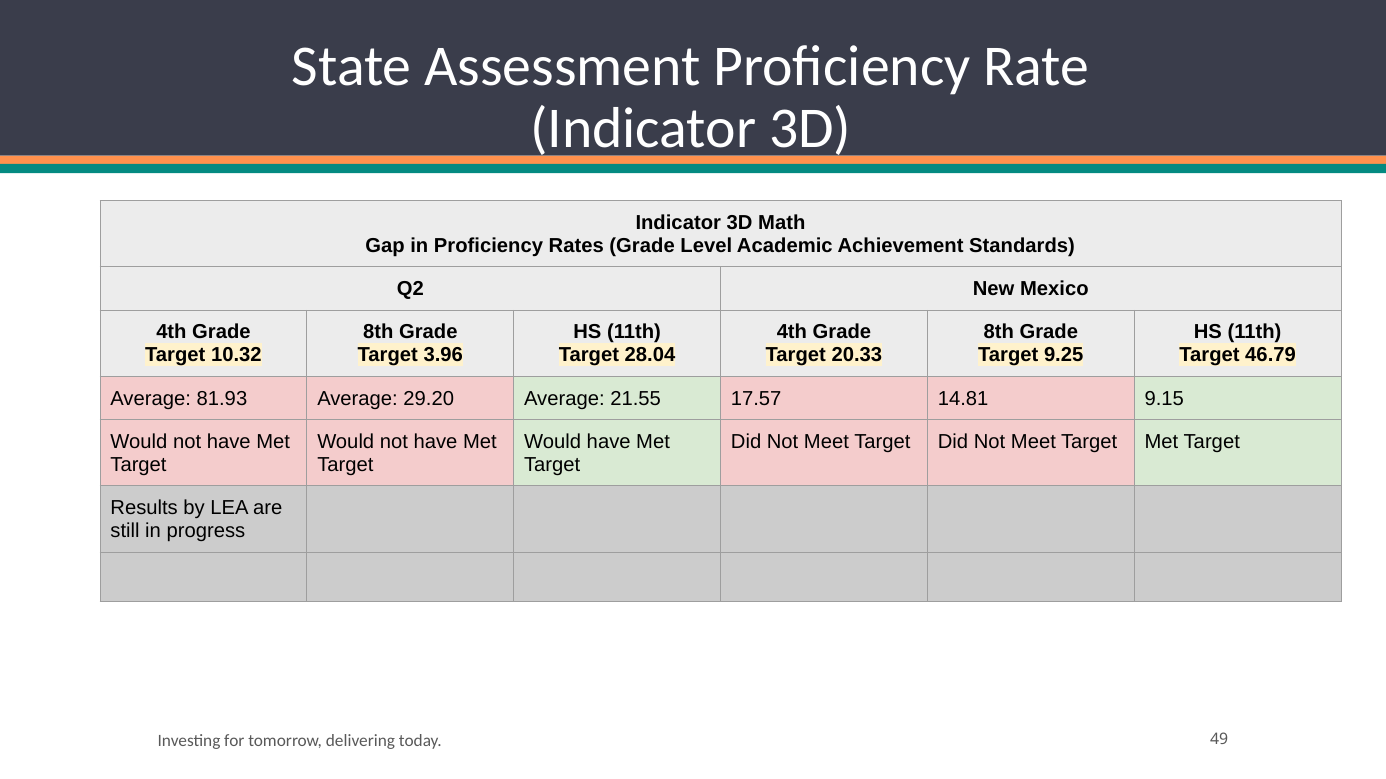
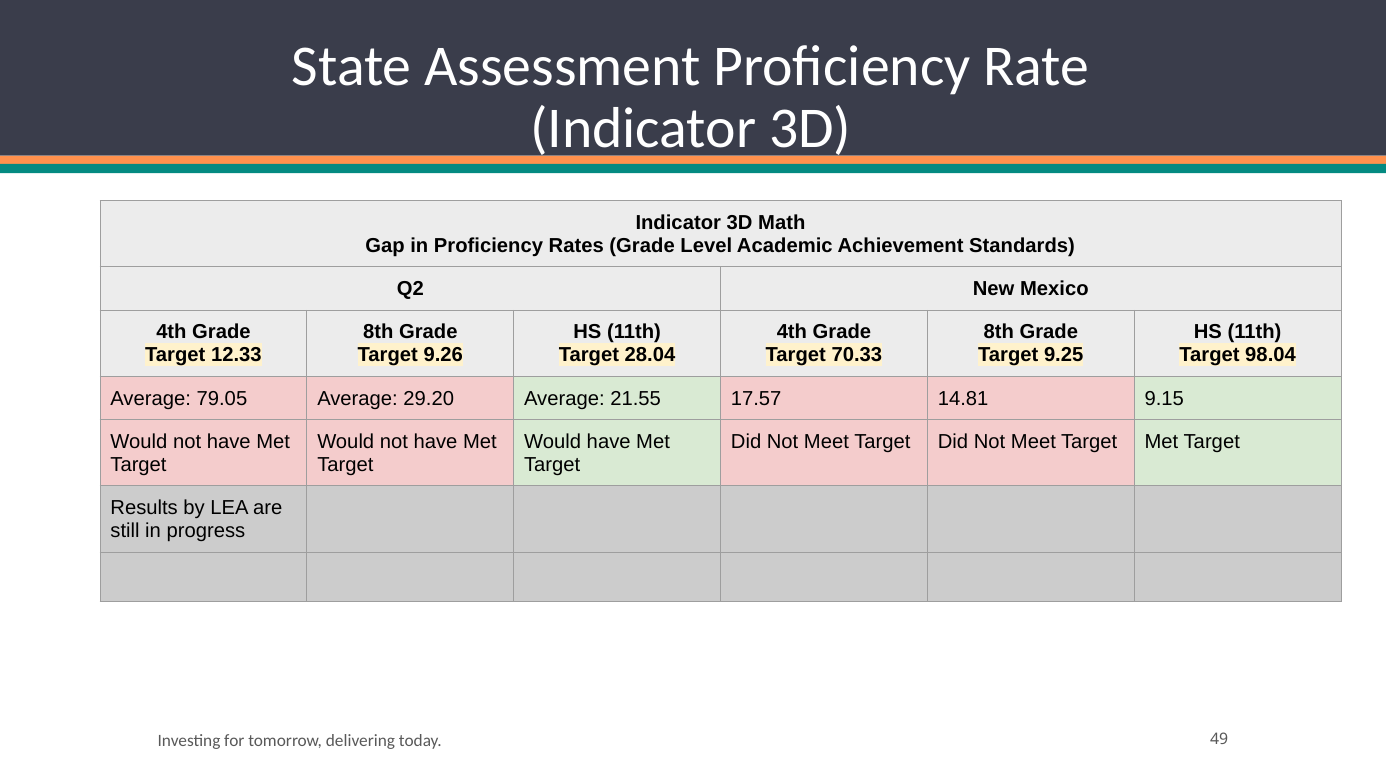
10.32: 10.32 -> 12.33 (236, 355)
3.96: 3.96 -> 9.26 (443, 355)
20.33: 20.33 -> 70.33 (857, 355)
46.79: 46.79 -> 98.04 (1271, 355)
81.93: 81.93 -> 79.05 (222, 399)
